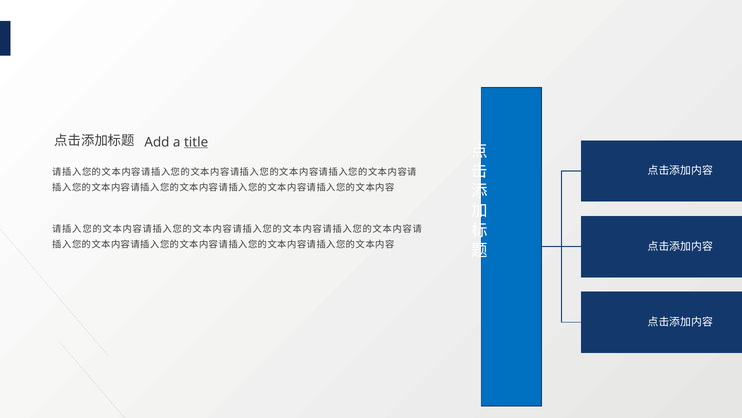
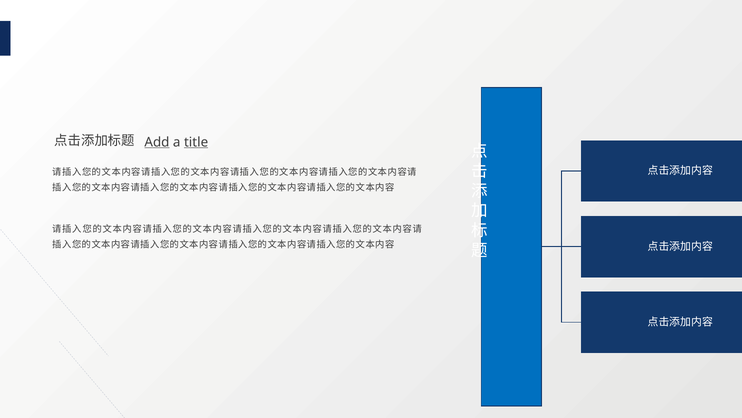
Add underline: none -> present (157, 142)
